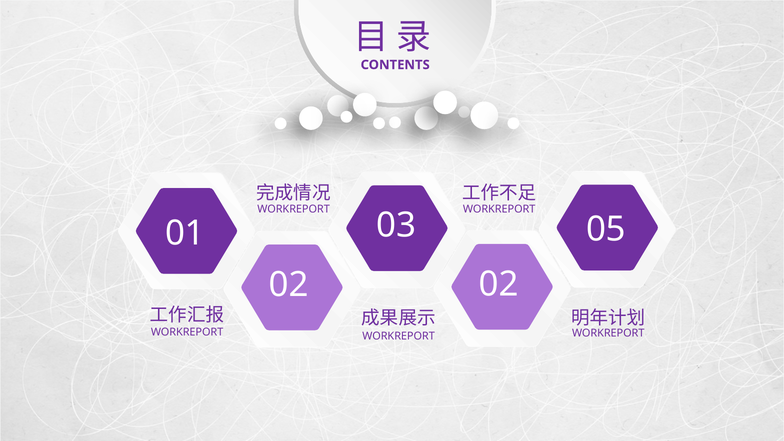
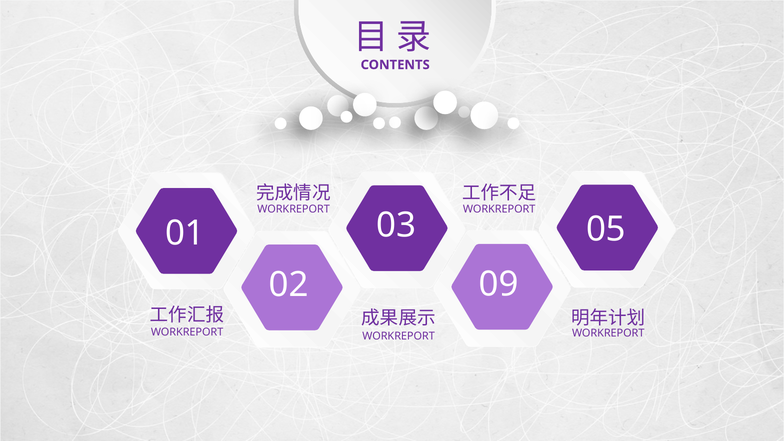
02 02: 02 -> 09 (499, 284)
